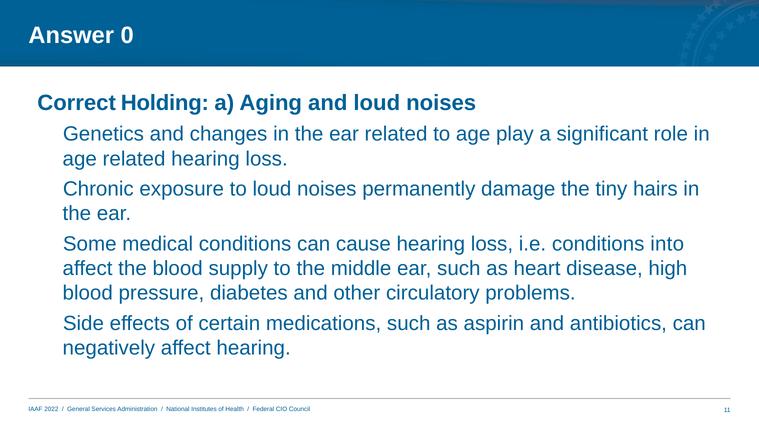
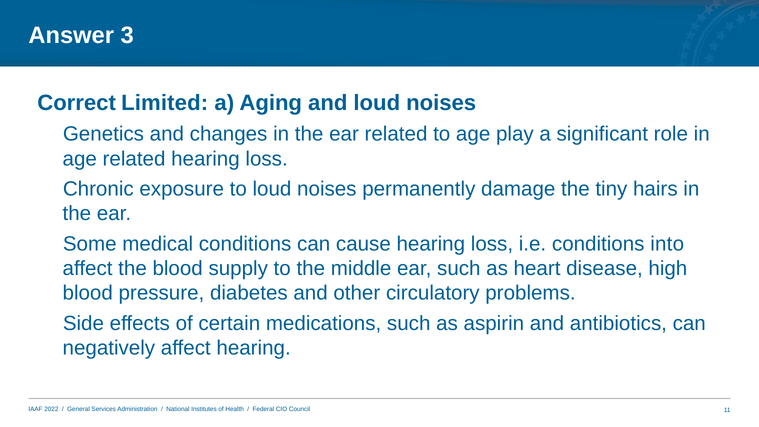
0: 0 -> 3 (127, 35)
Holding: Holding -> Limited (165, 103)
